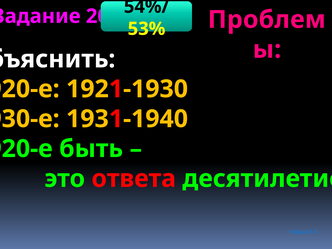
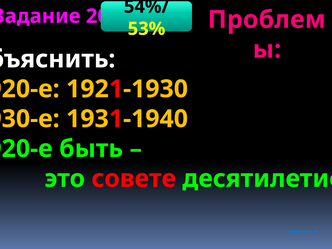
ответа: ответа -> совете (134, 179)
